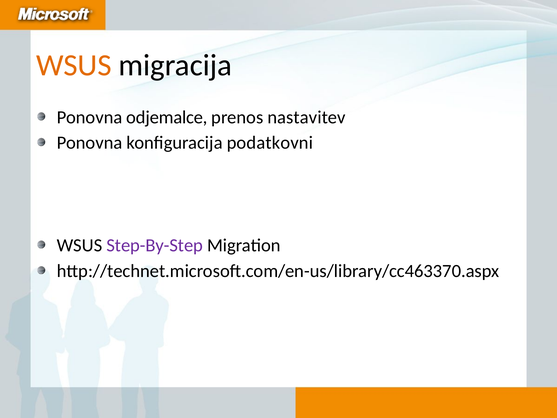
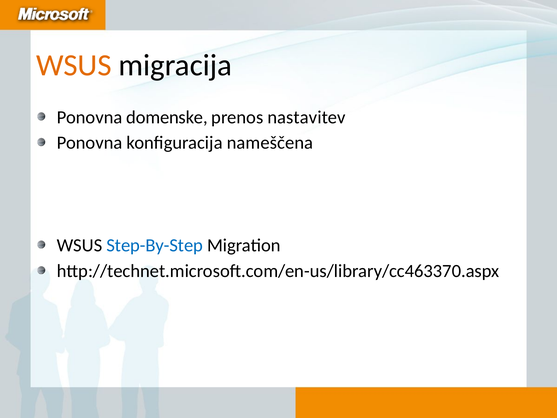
odjemalce: odjemalce -> domenske (167, 117)
podatkovni: podatkovni -> nameščena (270, 143)
Step-By-Step colour: purple -> blue (155, 245)
